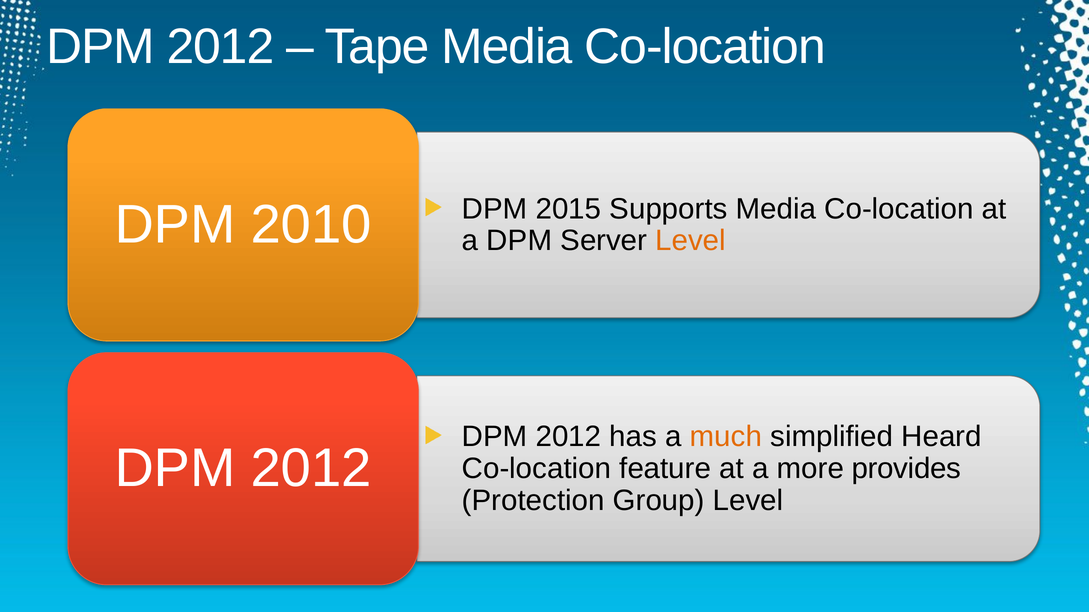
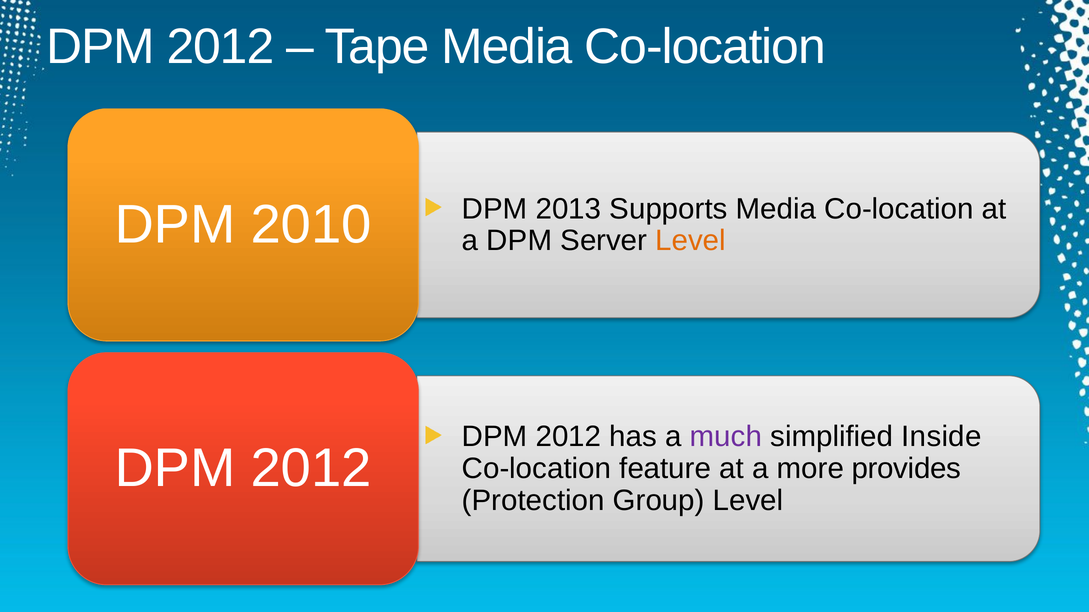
2015: 2015 -> 2013 (568, 209)
much colour: orange -> purple (726, 437)
Heard: Heard -> Inside (941, 437)
